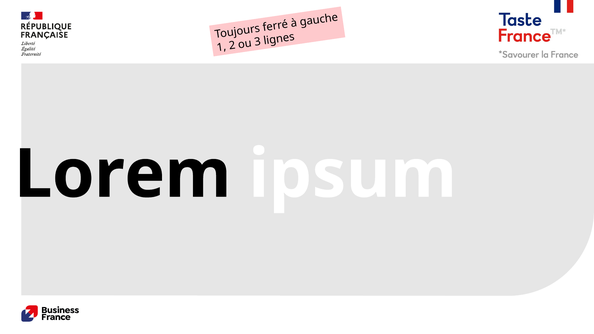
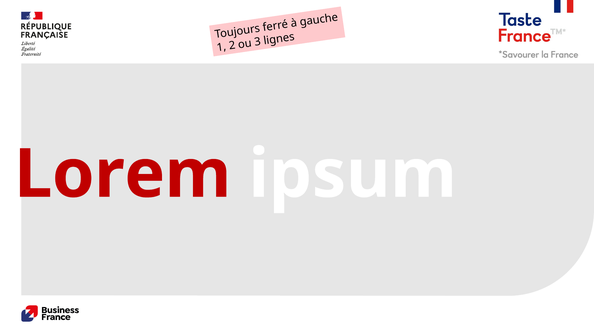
Lorem colour: black -> red (123, 174)
